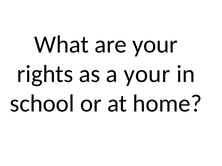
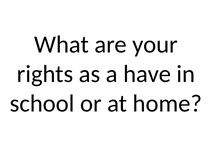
a your: your -> have (147, 74)
